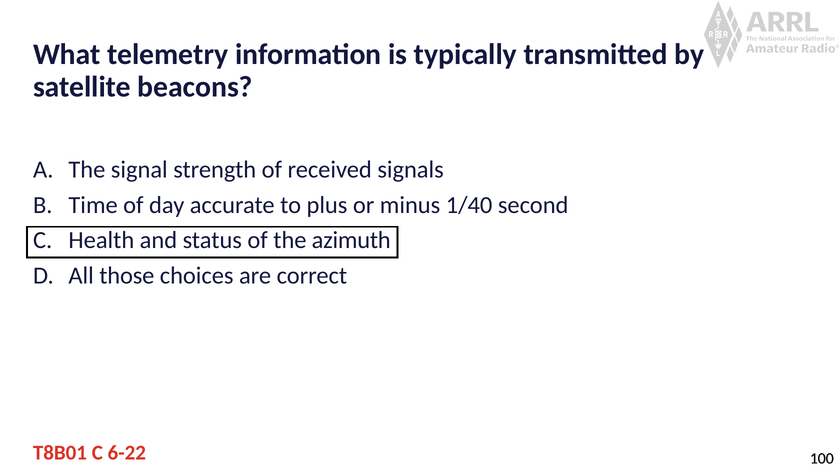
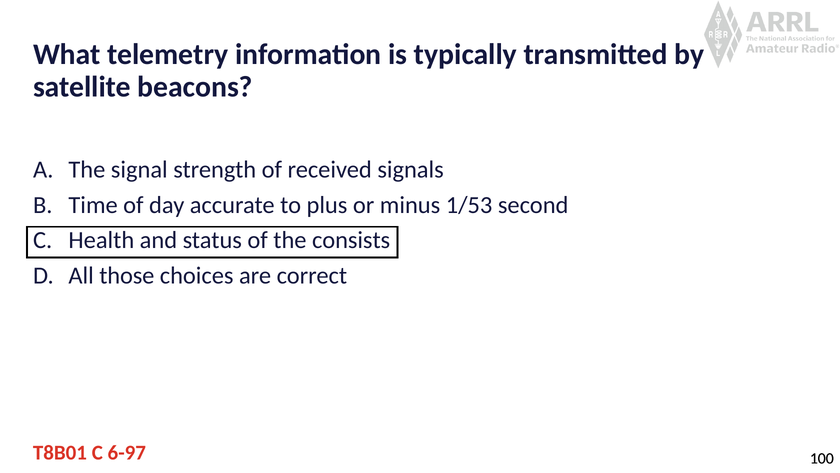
1/40: 1/40 -> 1/53 (469, 205)
azimuth: azimuth -> consists (351, 240)
6-22: 6-22 -> 6-97 (127, 452)
